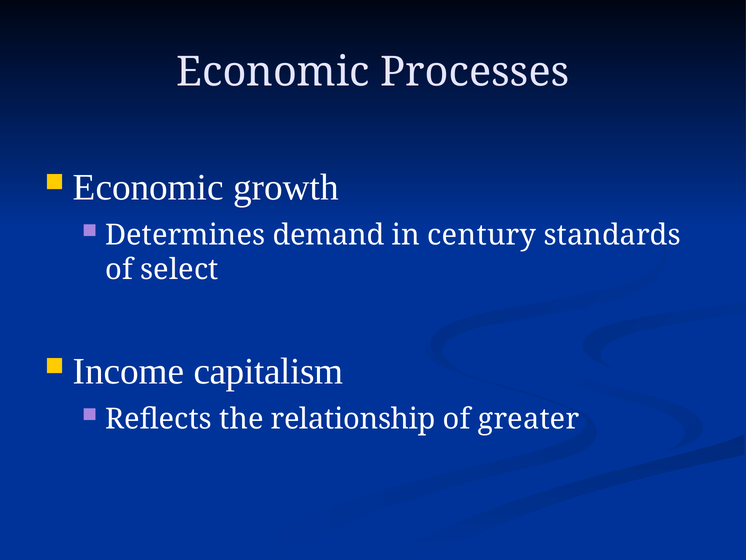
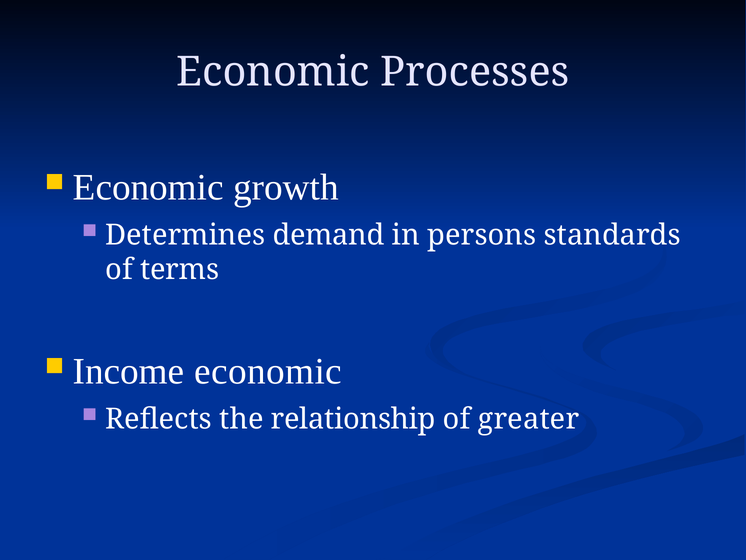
century: century -> persons (482, 235)
select: select -> terms (180, 270)
Income capitalism: capitalism -> economic (268, 371)
